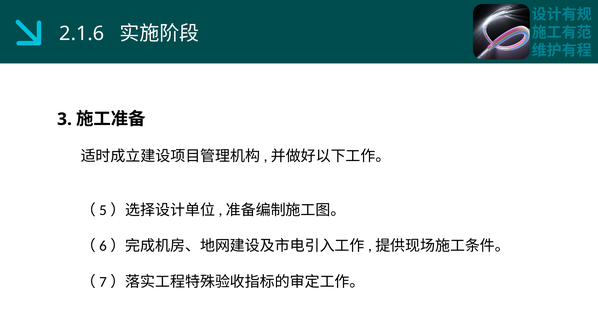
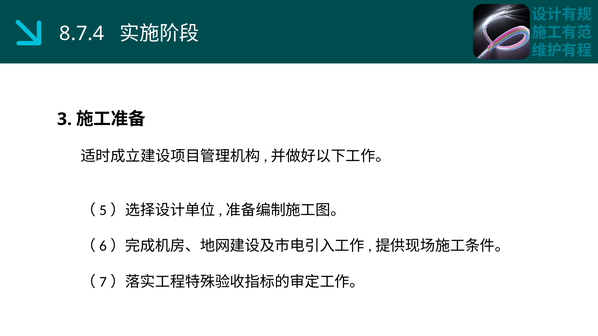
2.1.6: 2.1.6 -> 8.7.4 (82, 34)
